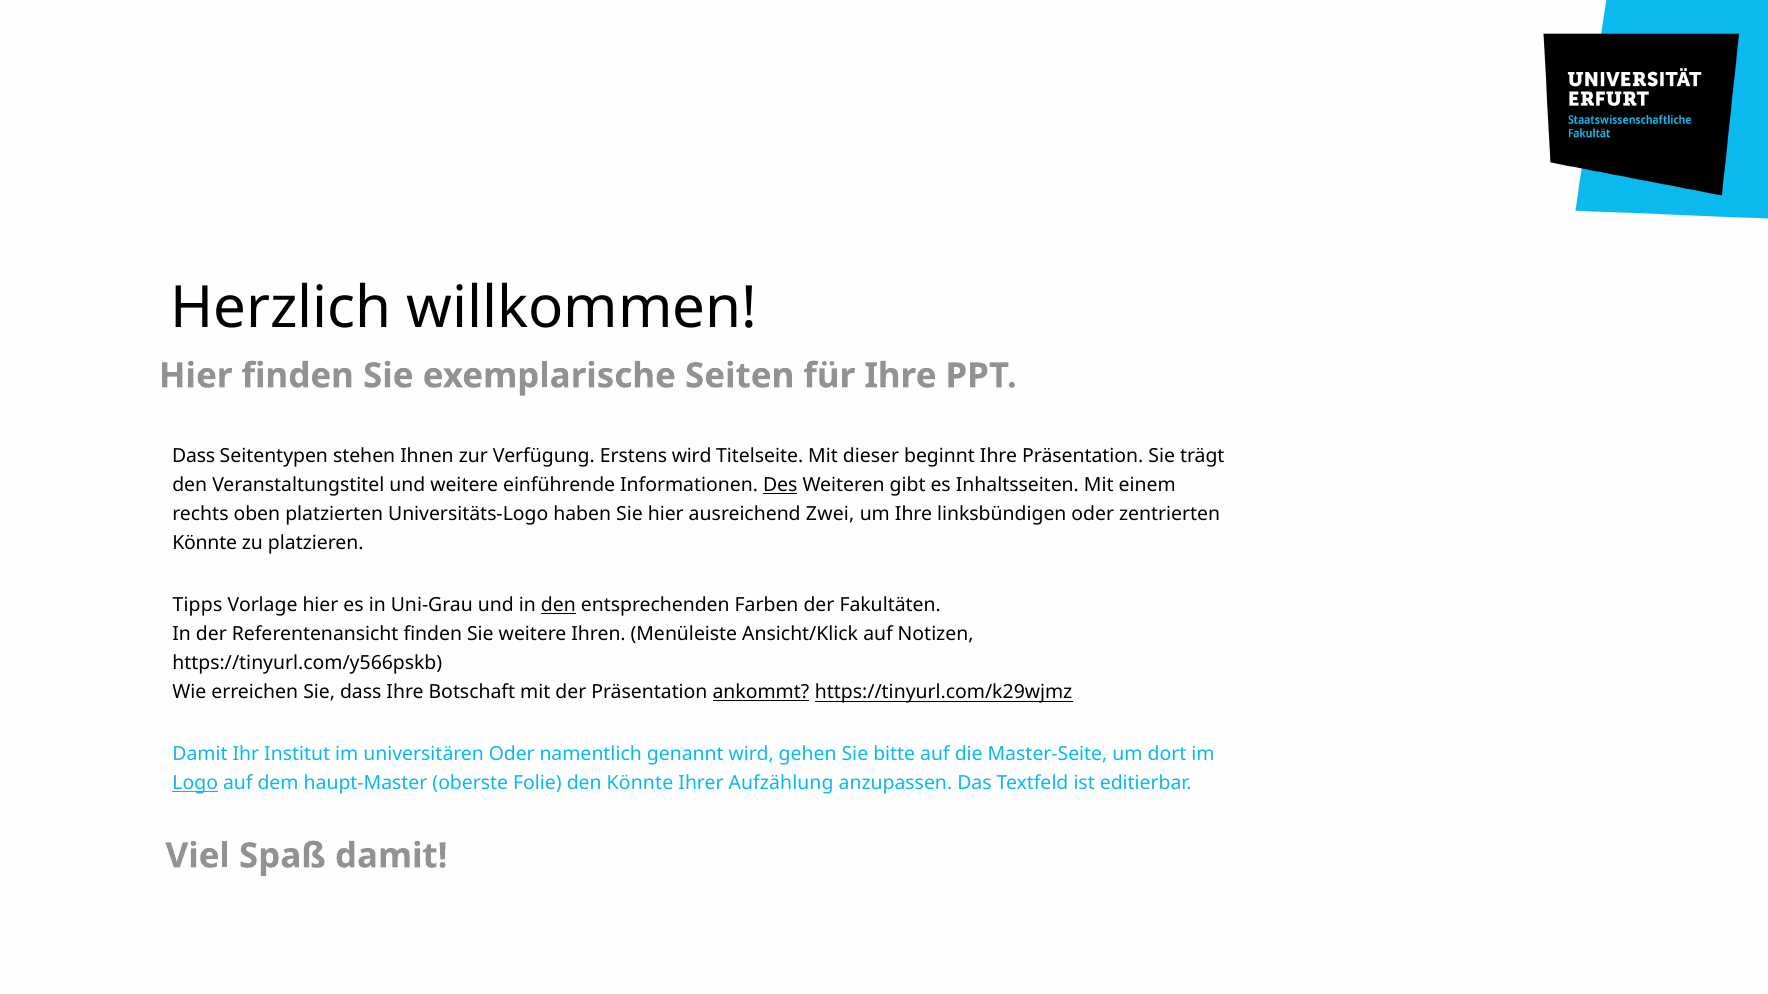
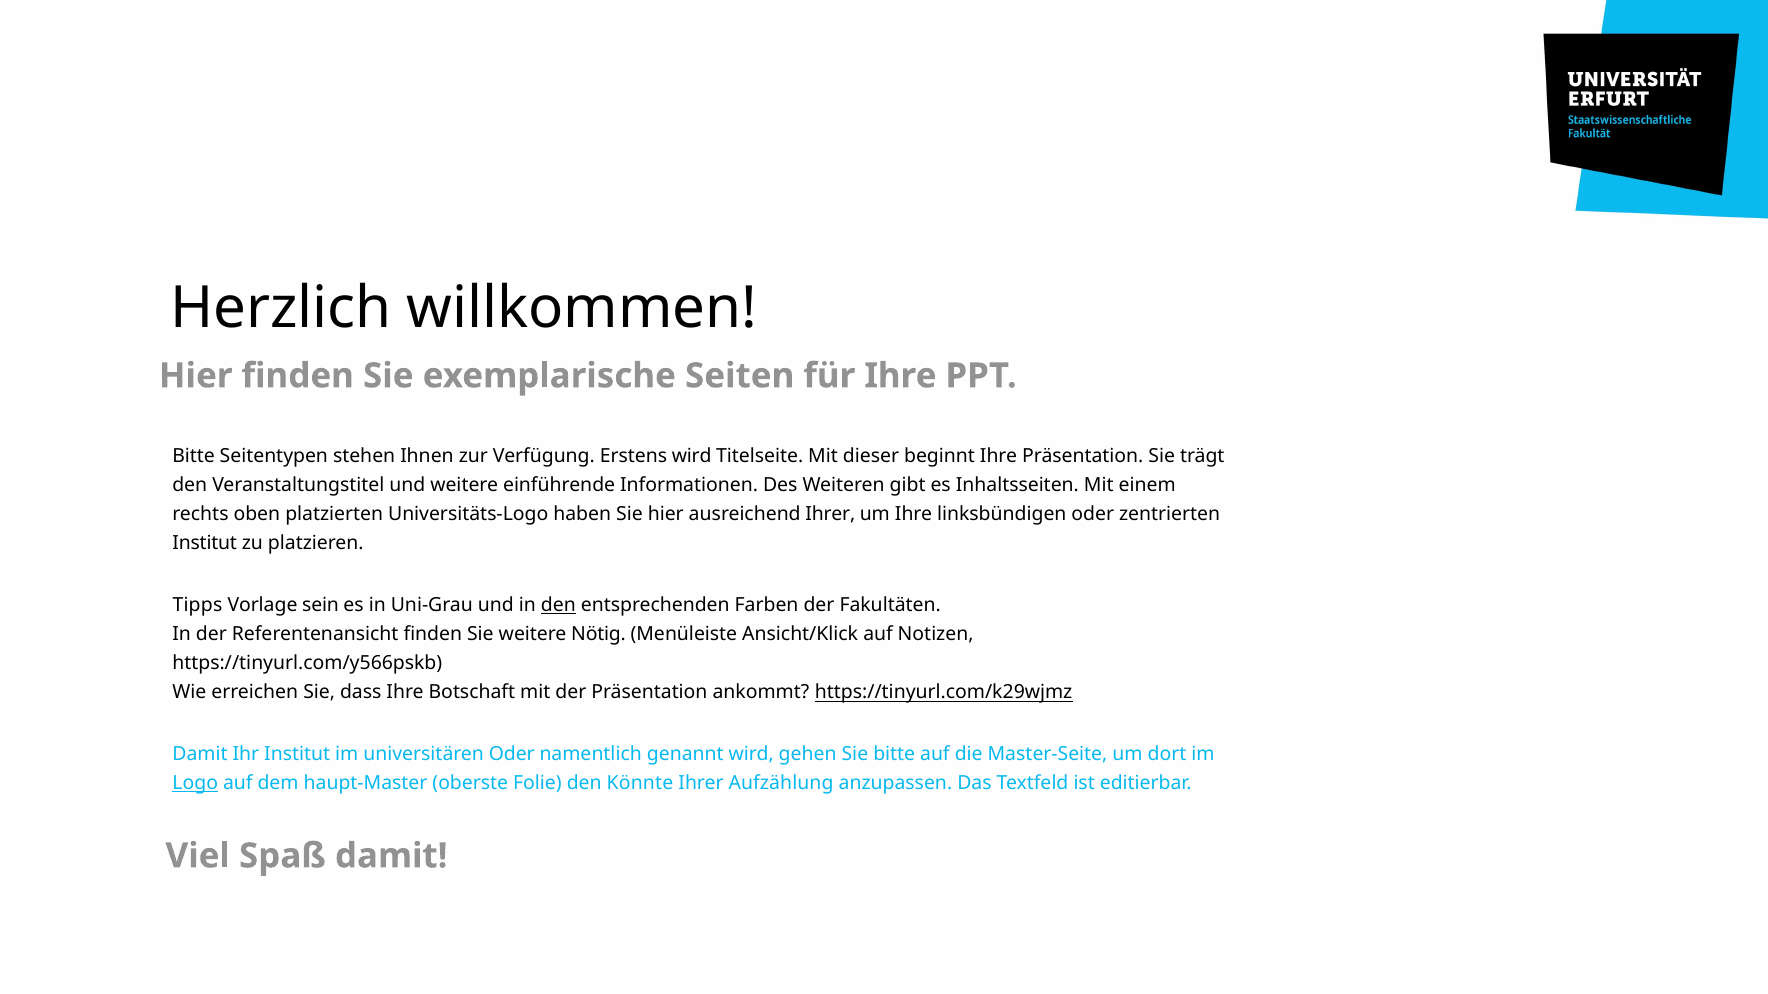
Dass: Dass -> Bitte (194, 456)
Des underline: present -> none (780, 485)
ausreichend Zwei: Zwei -> Ihrer (830, 515)
Könnte: Könnte -> Institut (205, 544)
Vorlage hier: hier -> sein (321, 605)
Ihren: Ihren -> Nötig (599, 634)
ankommt underline: present -> none (761, 693)
